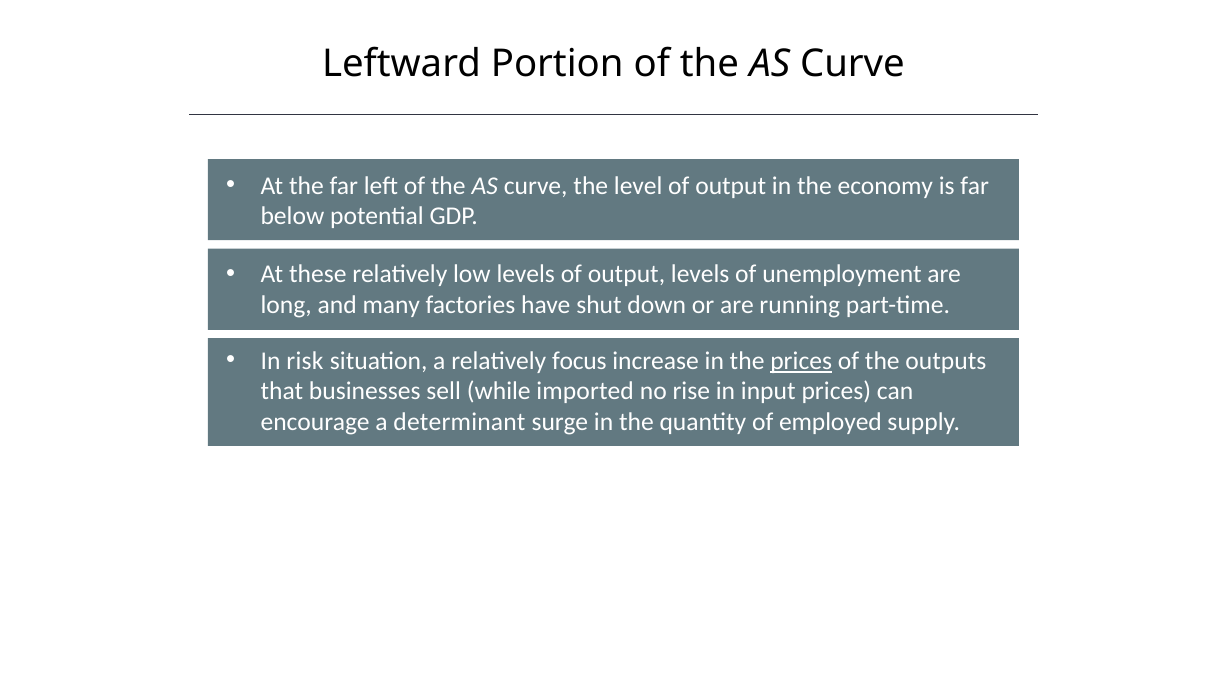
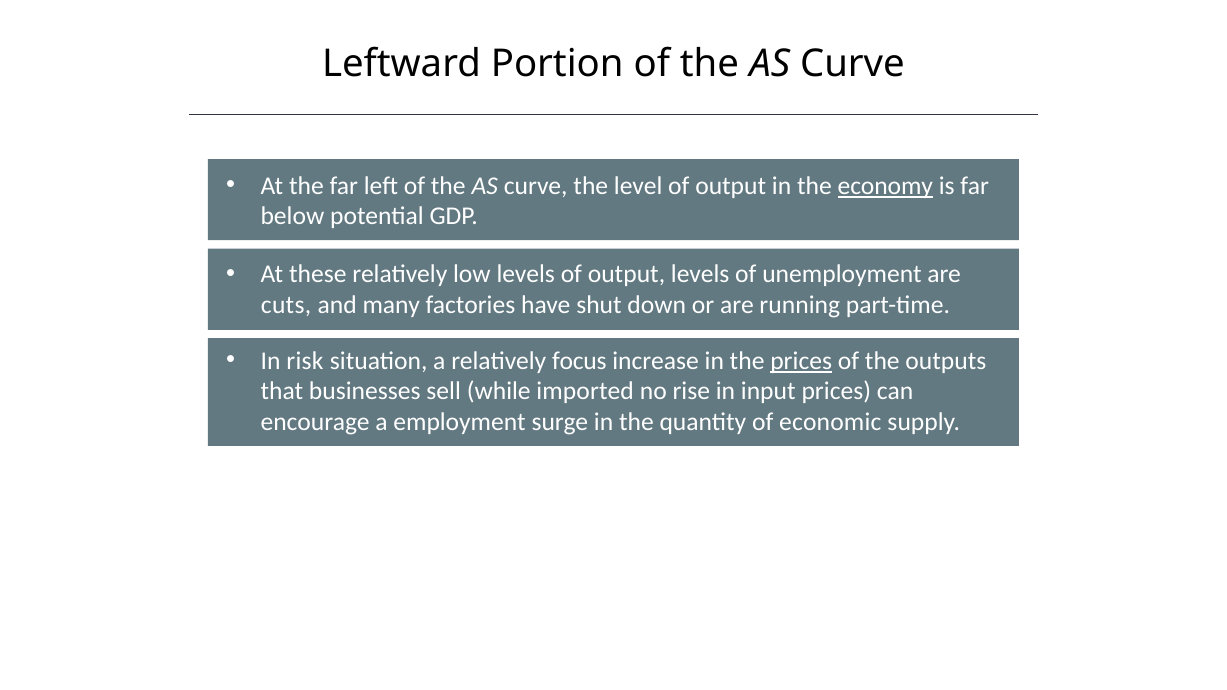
economy underline: none -> present (885, 186)
long: long -> cuts (286, 305)
determinant: determinant -> employment (460, 422)
employed: employed -> economic (830, 422)
